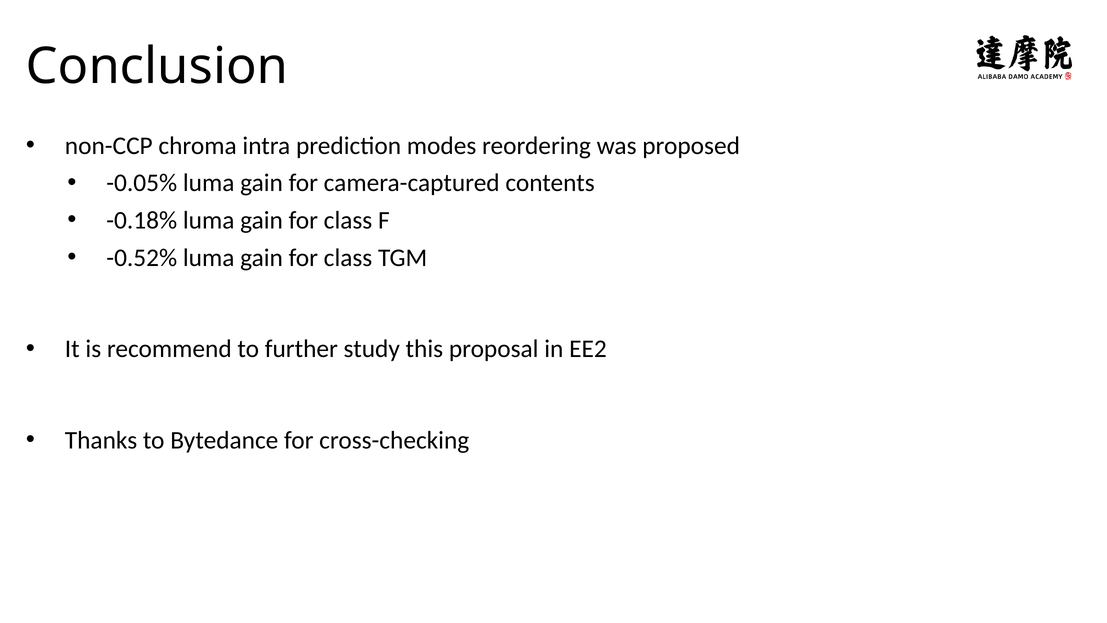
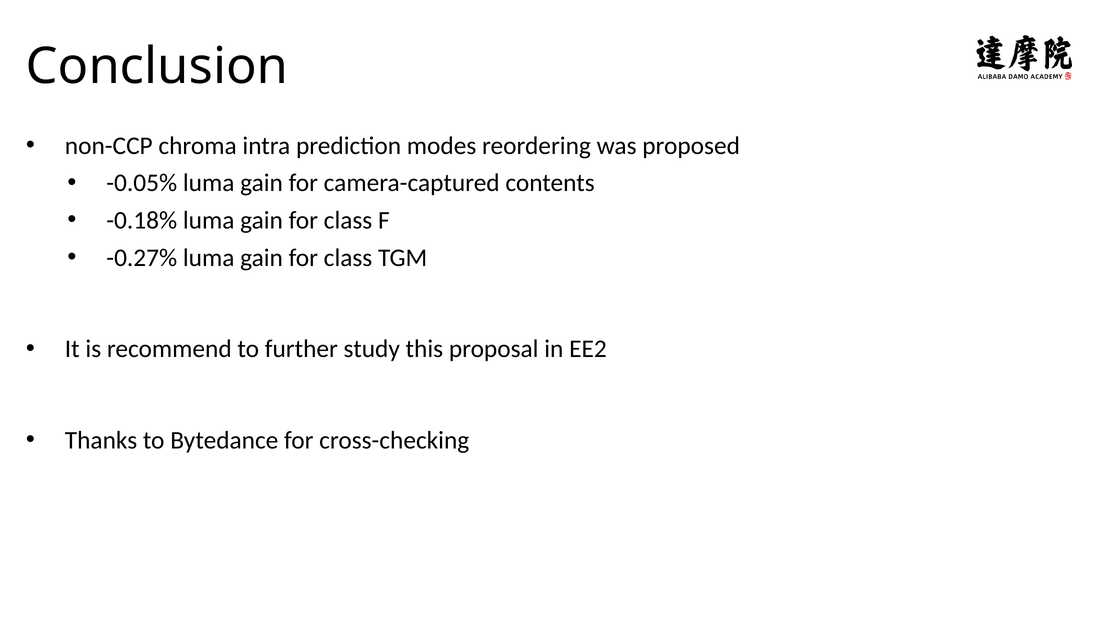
-0.52%: -0.52% -> -0.27% (142, 258)
